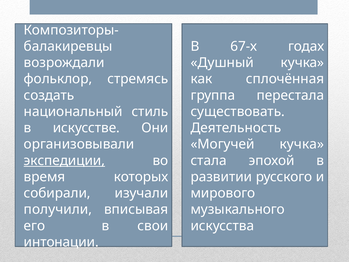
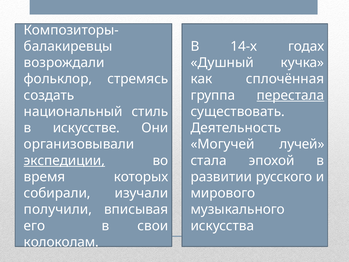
67-х: 67-х -> 14-х (244, 46)
перестала underline: none -> present (290, 95)
Могучей кучка: кучка -> лучей (302, 144)
интонации: интонации -> колоколам (61, 242)
